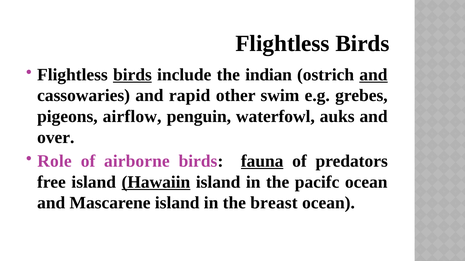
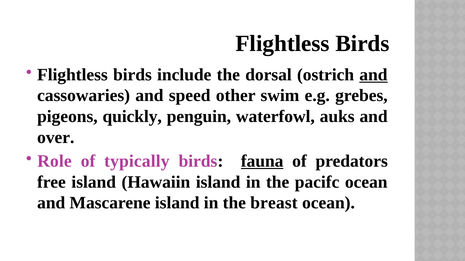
birds underline: present -> none (132, 75)
indian: indian -> dorsal (268, 75)
rapid: rapid -> speed (190, 96)
airflow: airflow -> quickly (132, 117)
airborne: airborne -> typically (137, 161)
Hawaiin underline: present -> none (156, 182)
